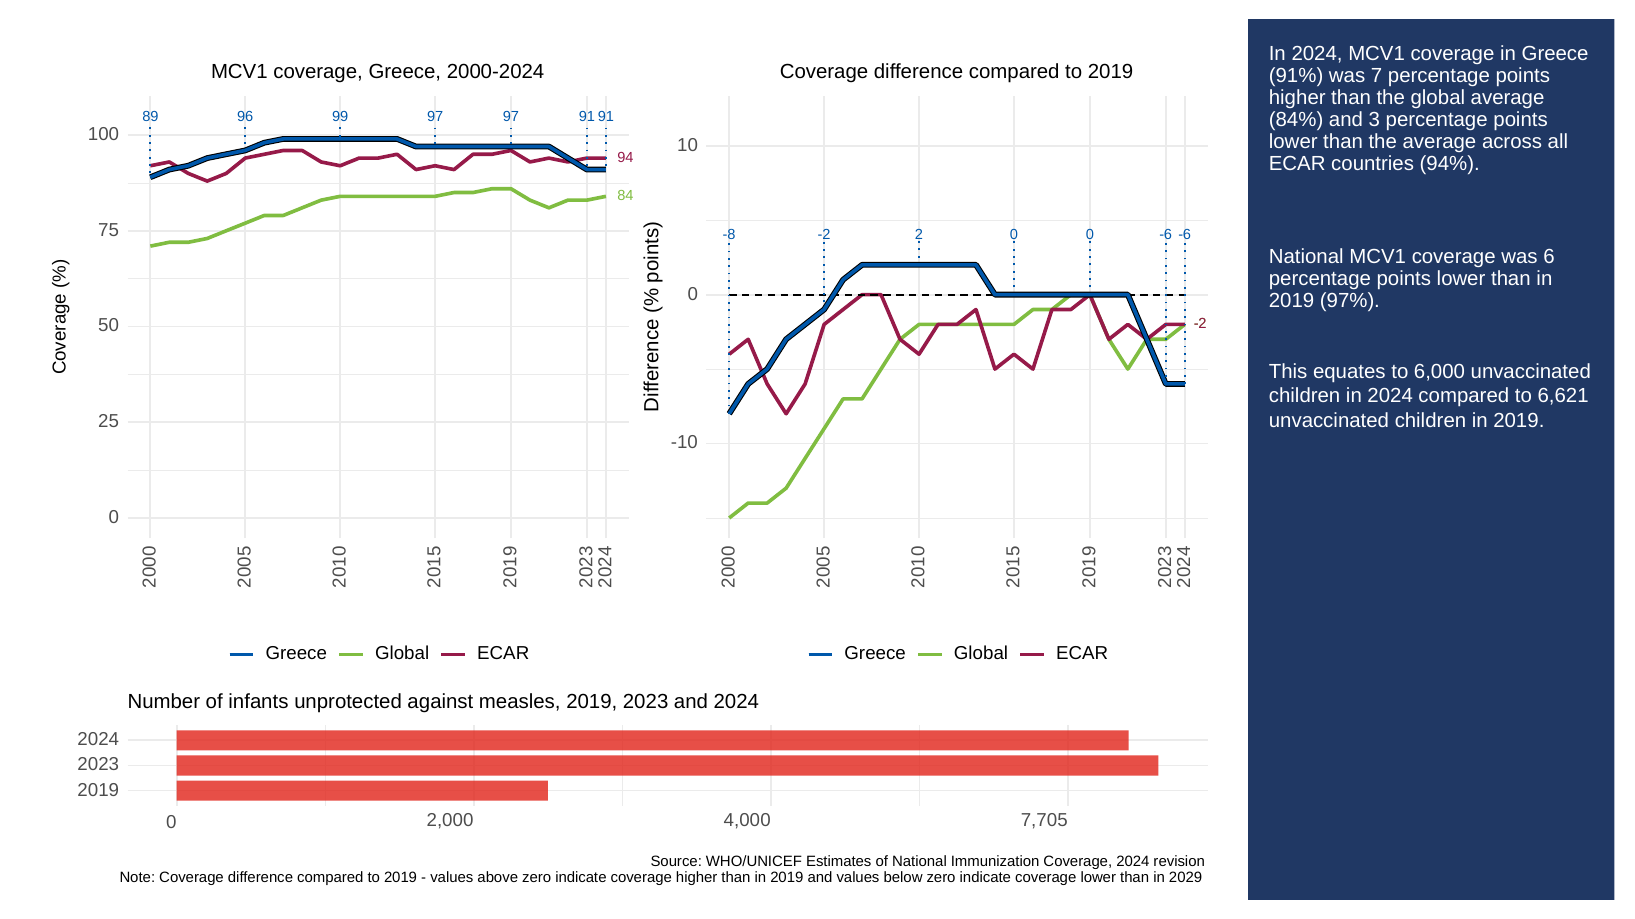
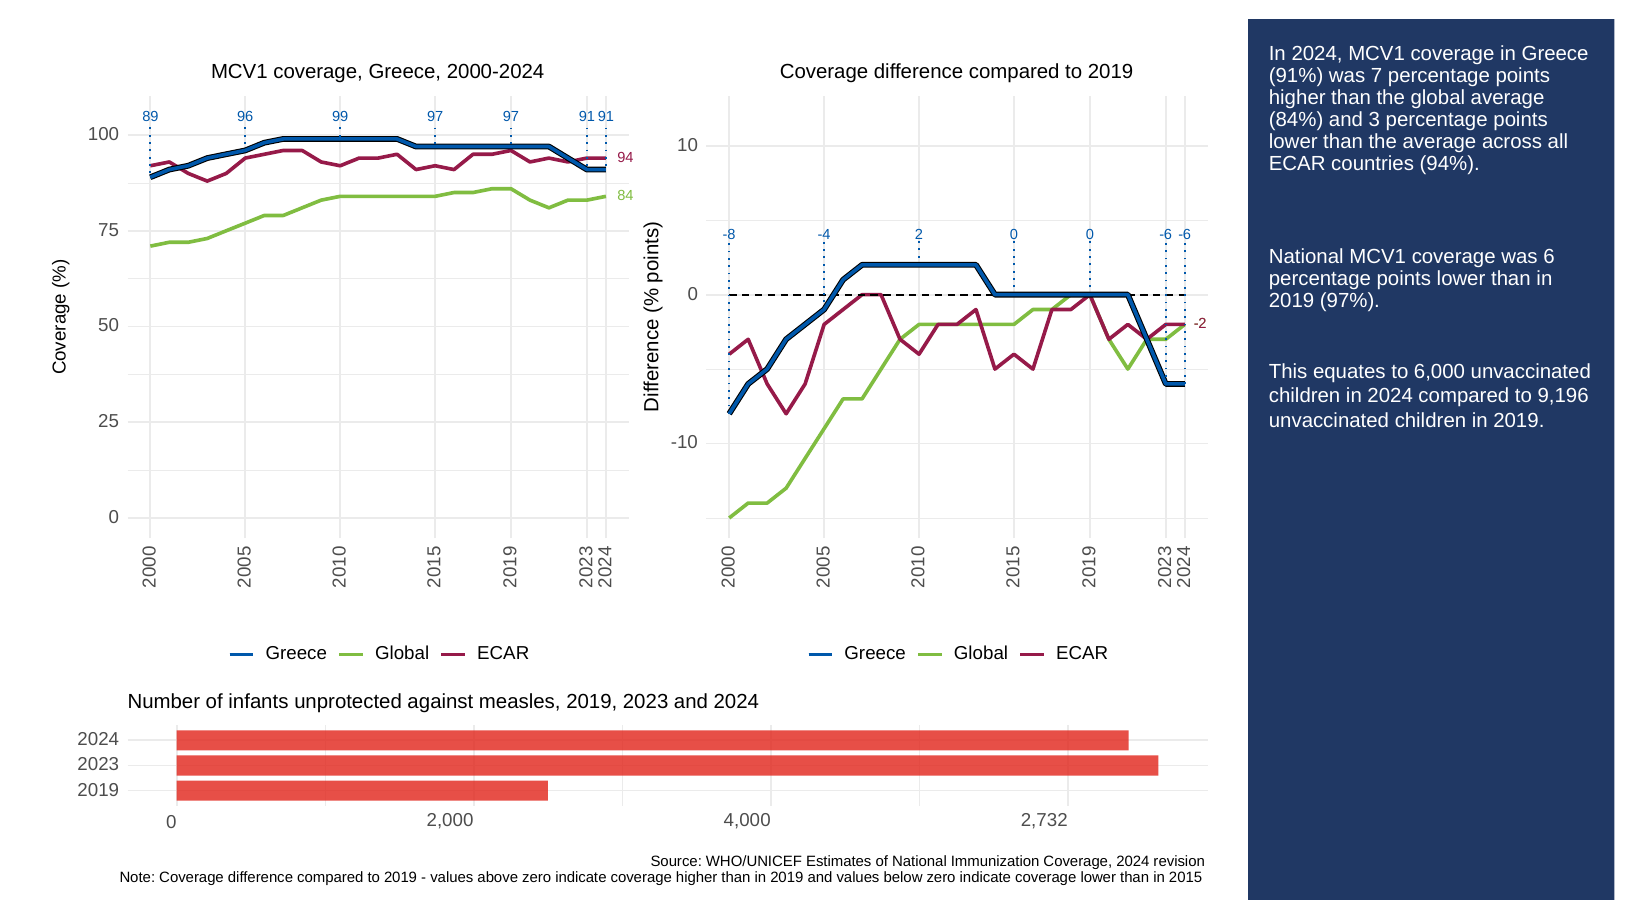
-8 -2: -2 -> -4 (824, 235)
6,621: 6,621 -> 9,196 (1563, 396)
7,705: 7,705 -> 2,732 (1044, 821)
2029: 2029 -> 2015 (1186, 878)
